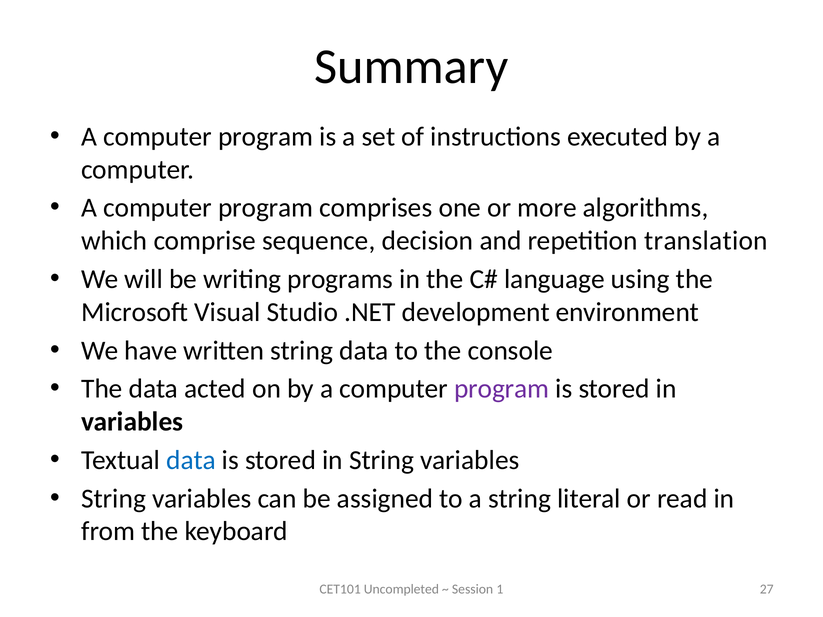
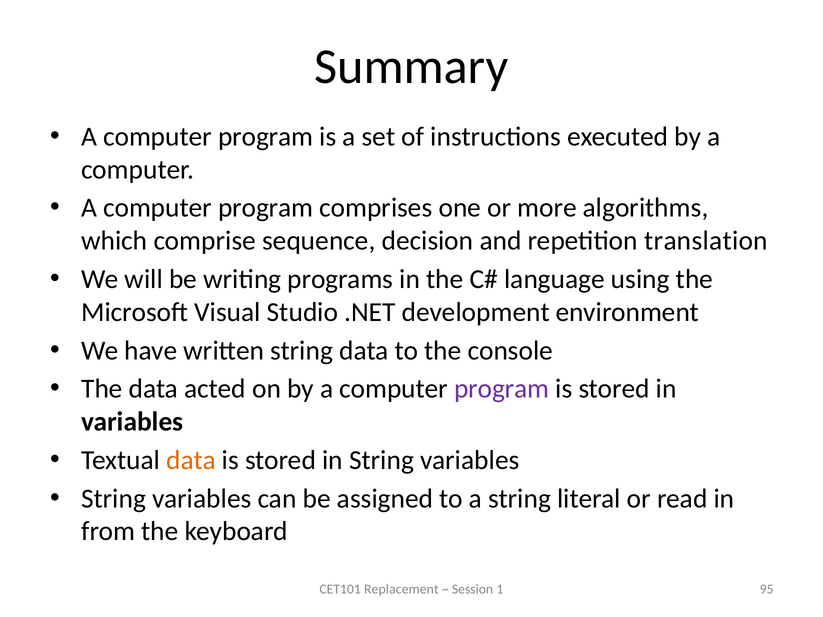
data colour: blue -> orange (191, 460)
Uncompleted: Uncompleted -> Replacement (401, 589)
27: 27 -> 95 (767, 589)
